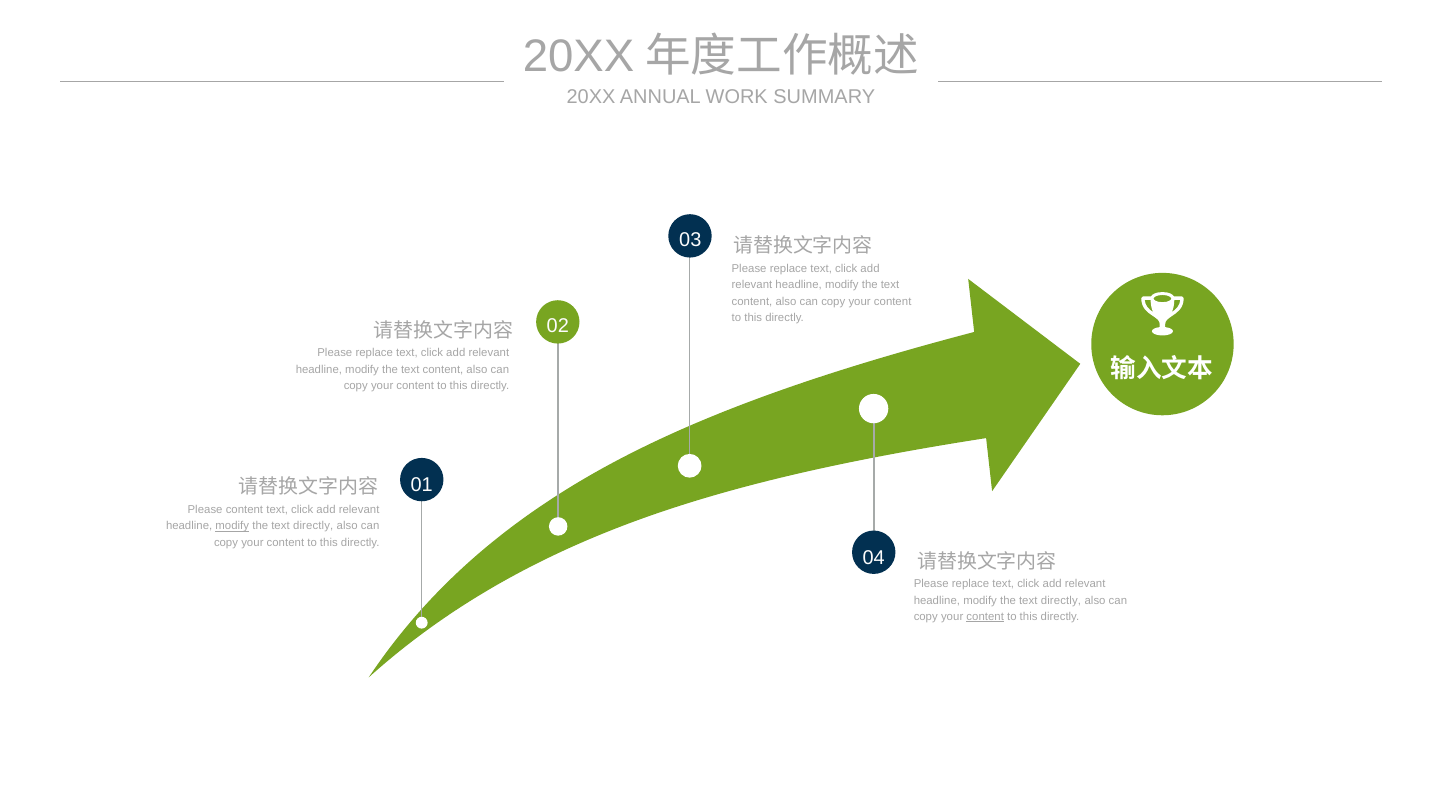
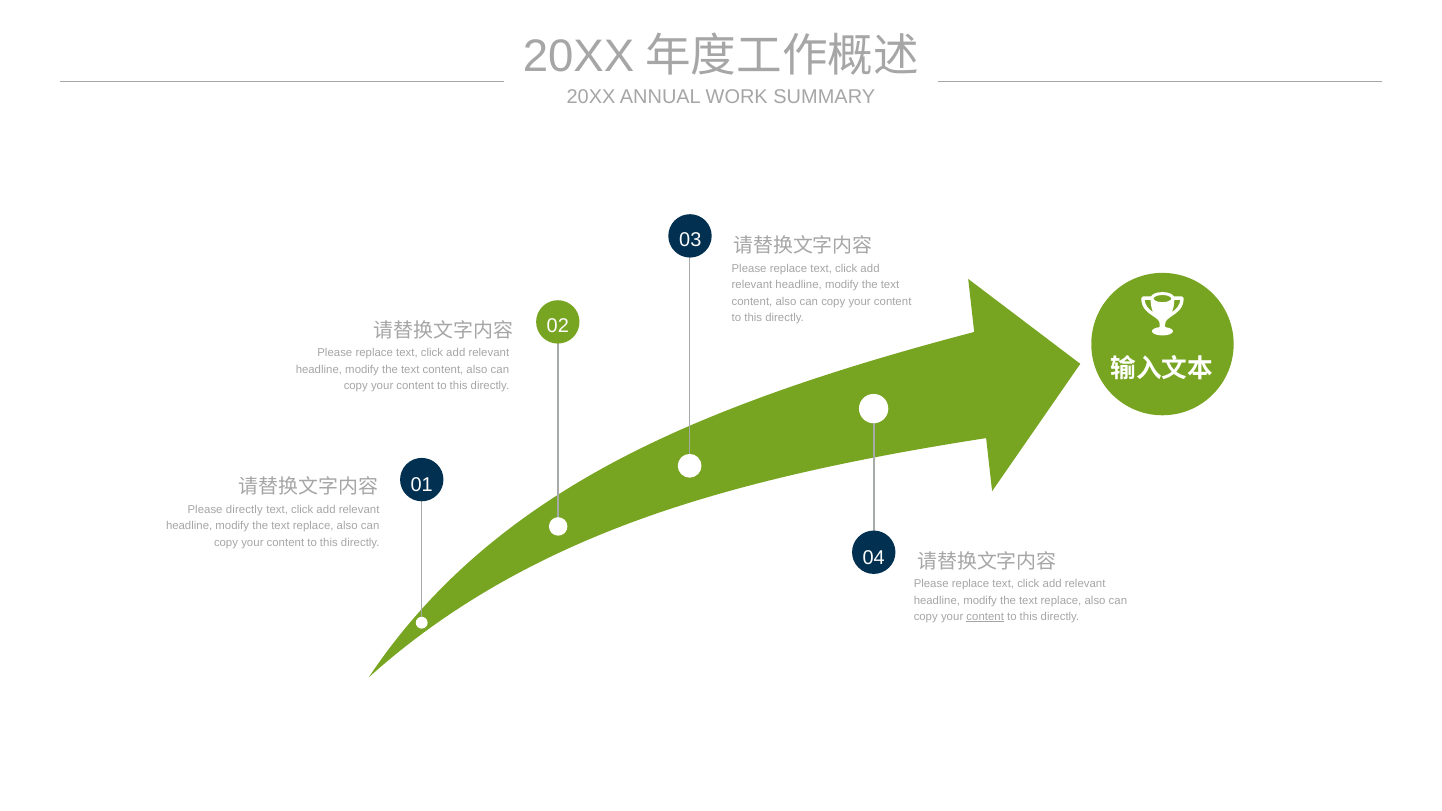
Please content: content -> directly (244, 510)
modify underline: present -> none (232, 526)
directly: directly -> replace (313, 526)
directly: directly -> replace (1061, 601)
